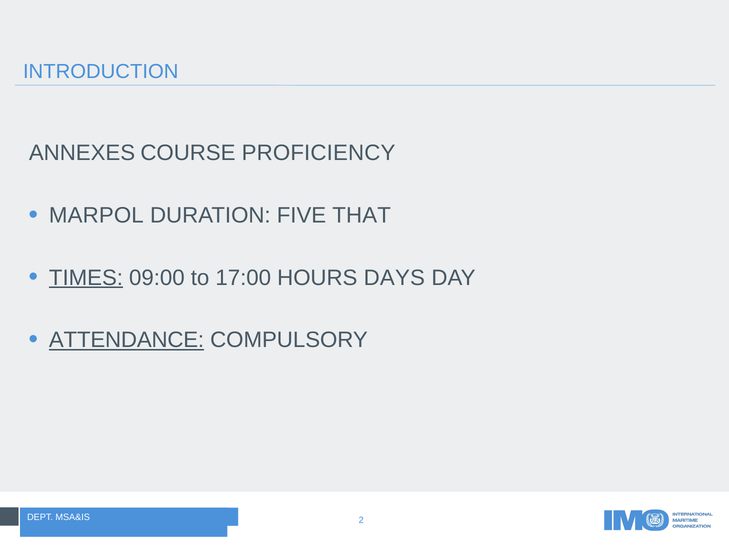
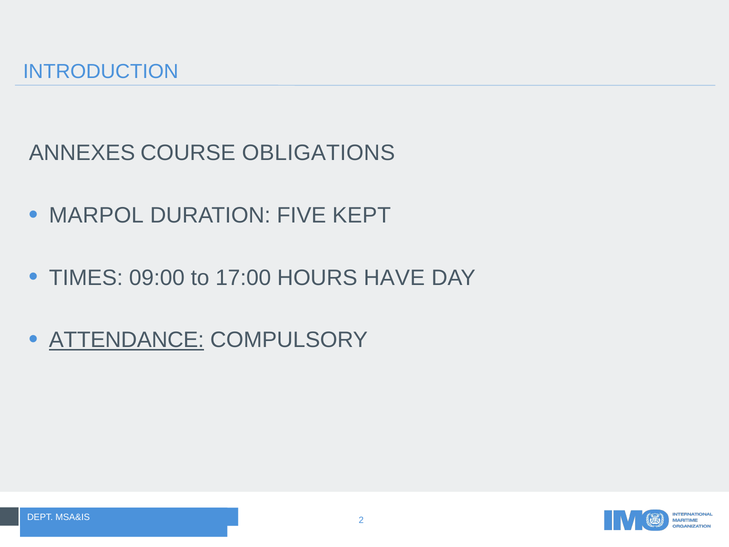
PROFICIENCY: PROFICIENCY -> OBLIGATIONS (318, 153)
THAT: THAT -> KEPT (362, 215)
TIMES underline: present -> none (86, 278)
DAYS: DAYS -> HAVE (394, 278)
